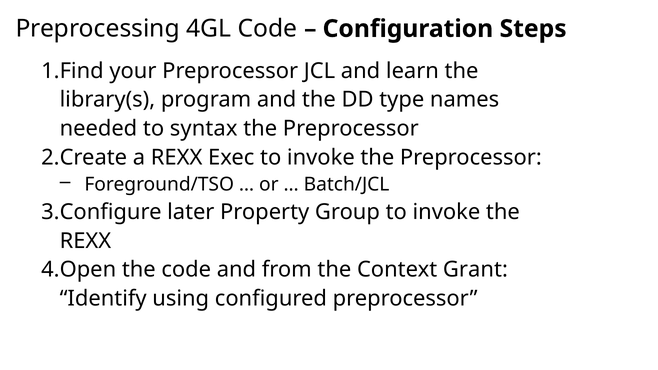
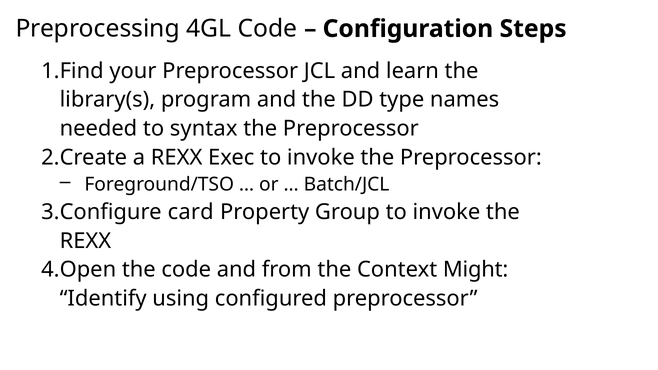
later: later -> card (191, 212)
Grant: Grant -> Might (476, 270)
